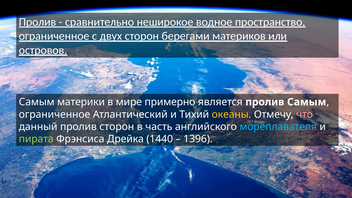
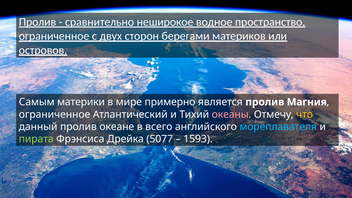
пролив Самым: Самым -> Магния (307, 102)
океаны colour: yellow -> pink (231, 114)
что colour: pink -> yellow (305, 114)
пролив сторон: сторон -> океане (117, 127)
часть: часть -> всего (159, 127)
1440: 1440 -> 5077 (160, 139)
1396: 1396 -> 1593 (198, 139)
